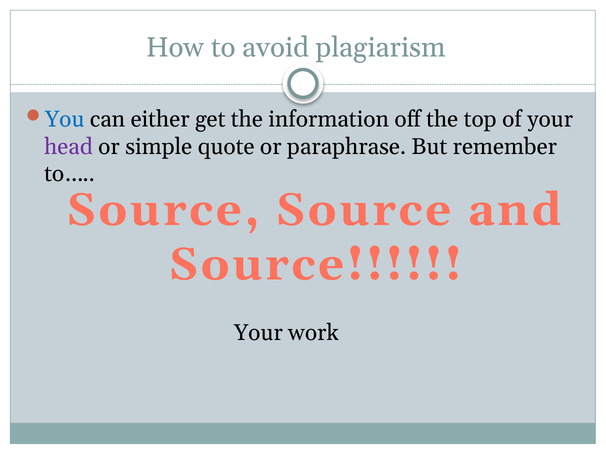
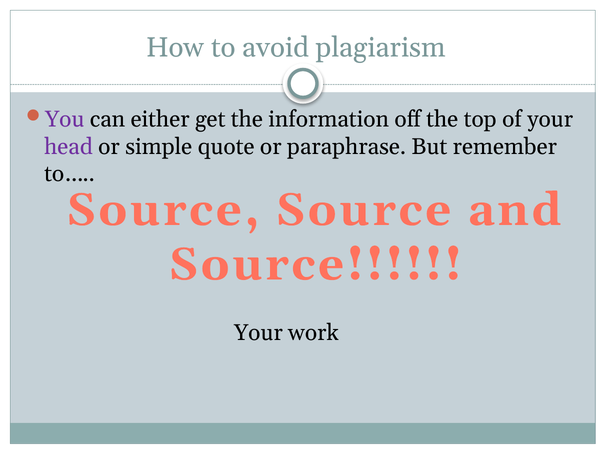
You colour: blue -> purple (65, 119)
